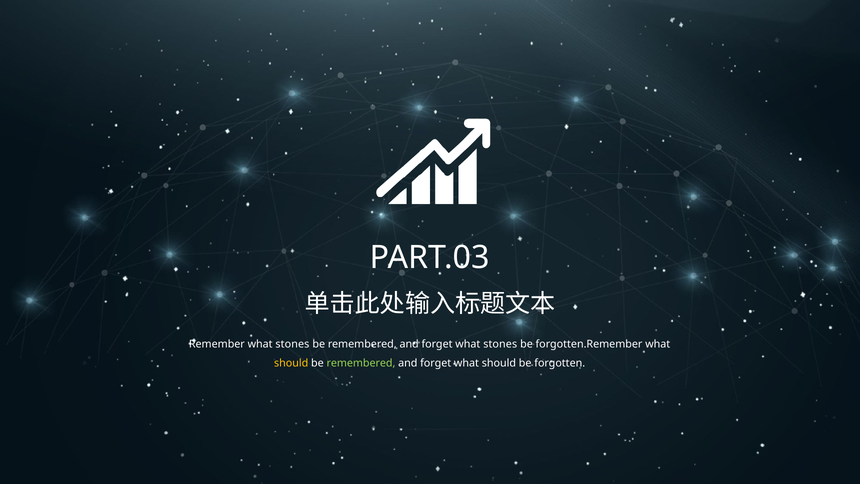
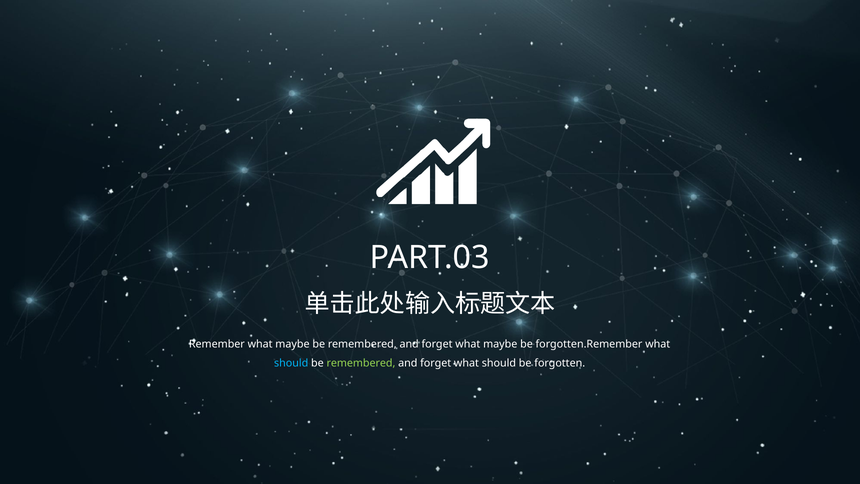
Remember what stones: stones -> maybe (292, 344)
forget what stones: stones -> maybe (500, 344)
should colour: yellow -> light blue (291, 363)
